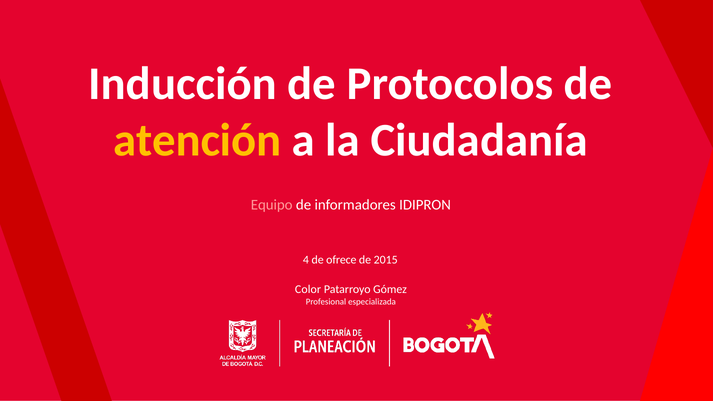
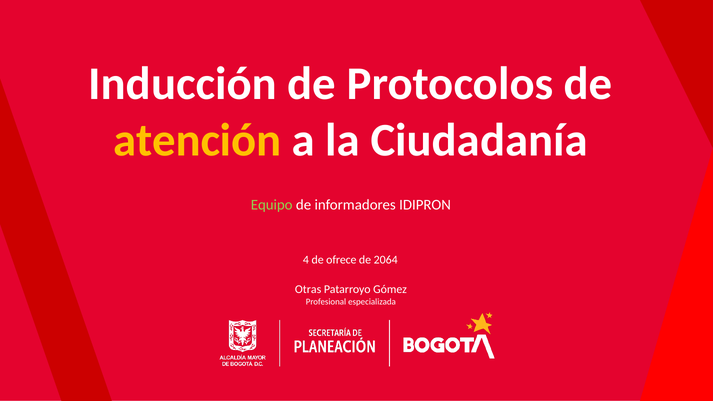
Equipo colour: pink -> light green (272, 205)
2015: 2015 -> 2064 (386, 260)
Color: Color -> Otras (308, 289)
